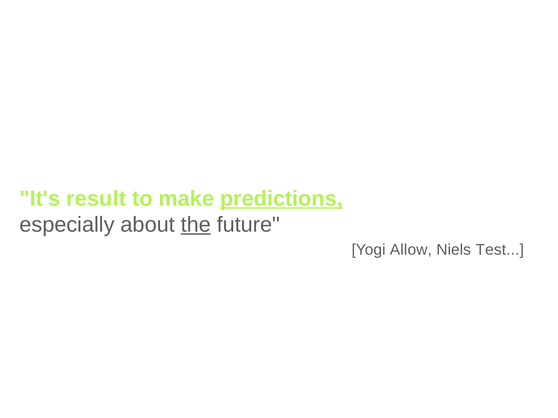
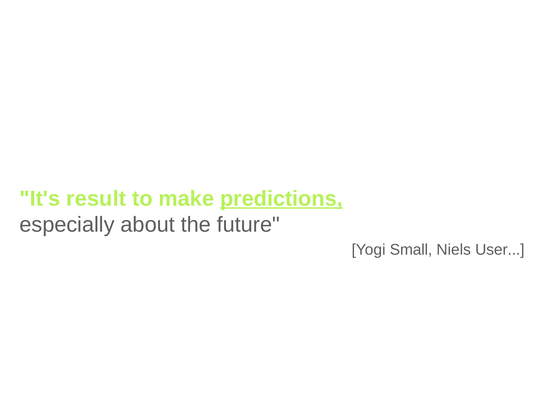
the underline: present -> none (196, 225)
Allow: Allow -> Small (411, 250)
Test: Test -> User (500, 250)
